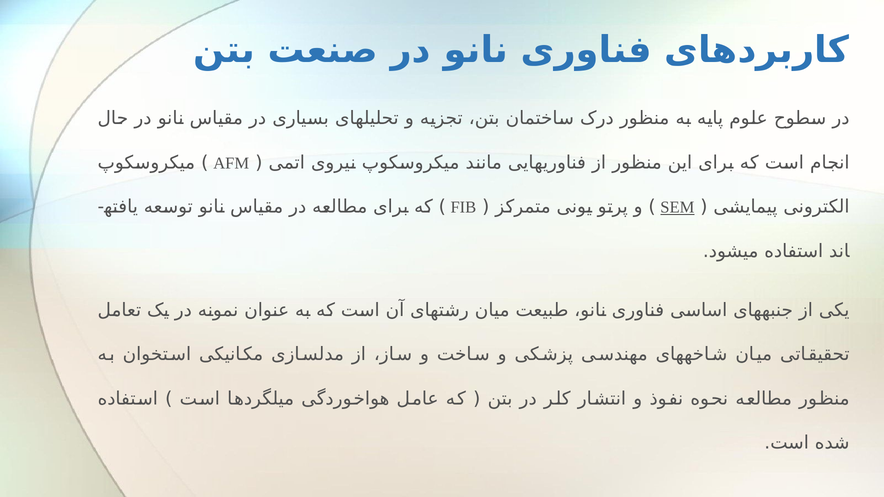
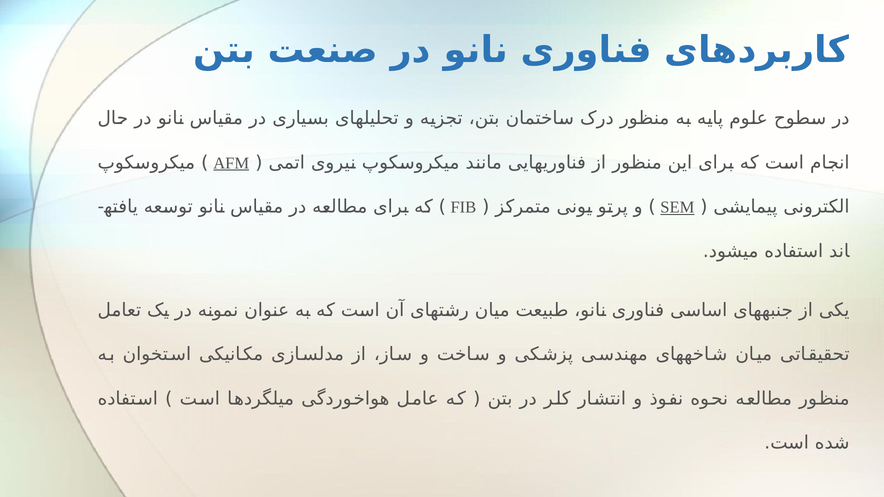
AFM underline: none -> present (231, 163)
